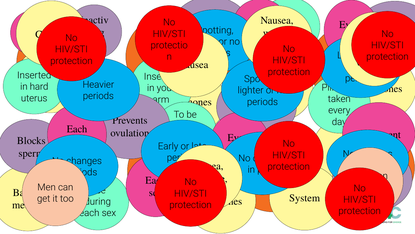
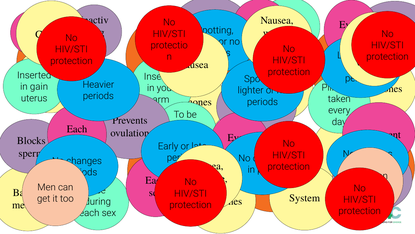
in hard: hard -> gain (39, 87)
